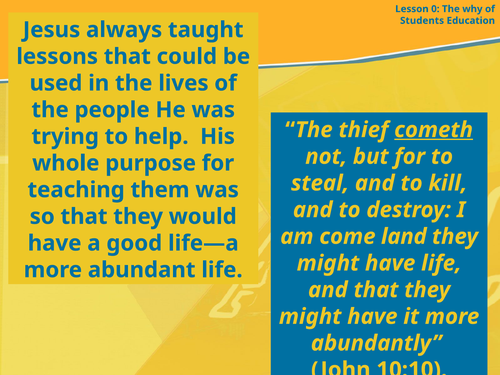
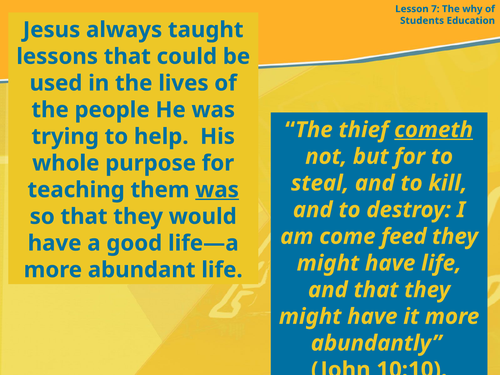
0: 0 -> 7 (435, 9)
was underline: none -> present (217, 190)
land: land -> feed (404, 237)
